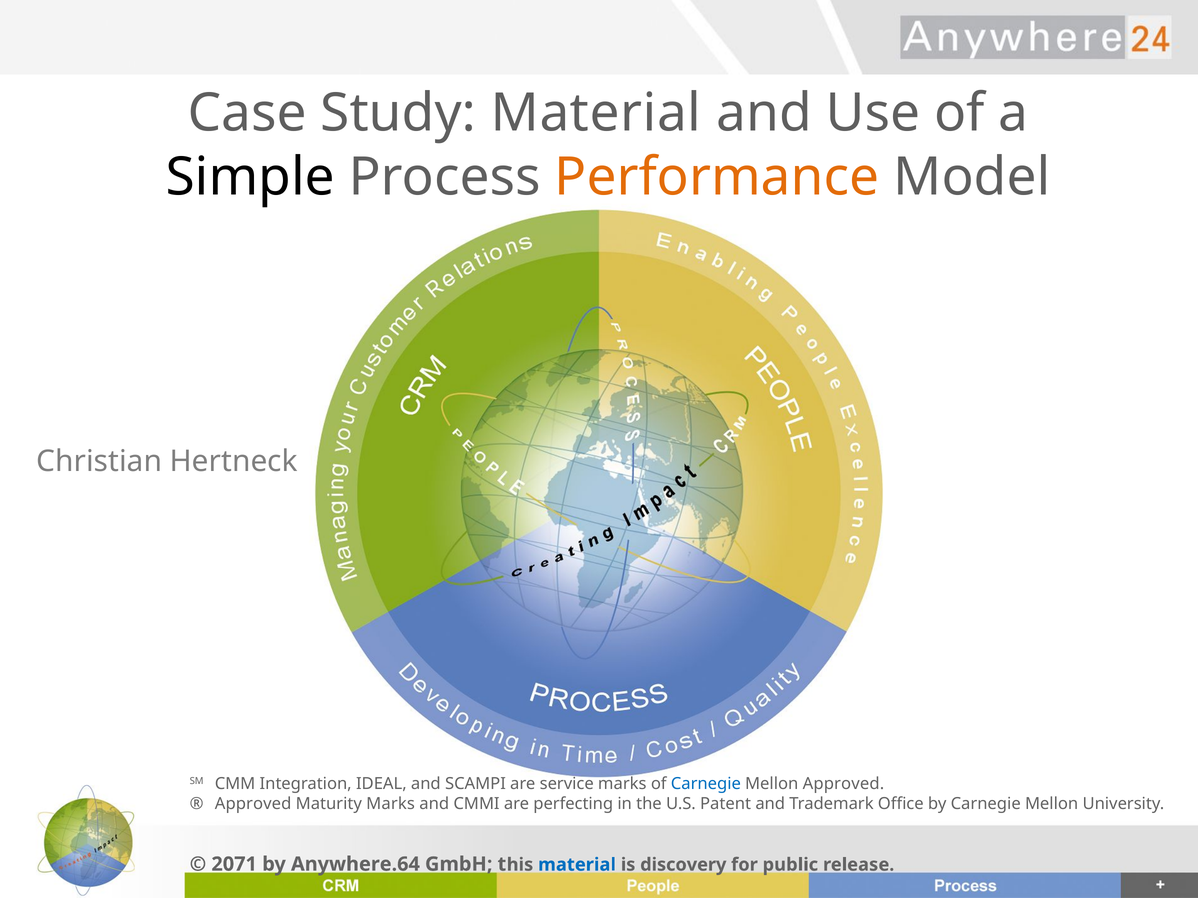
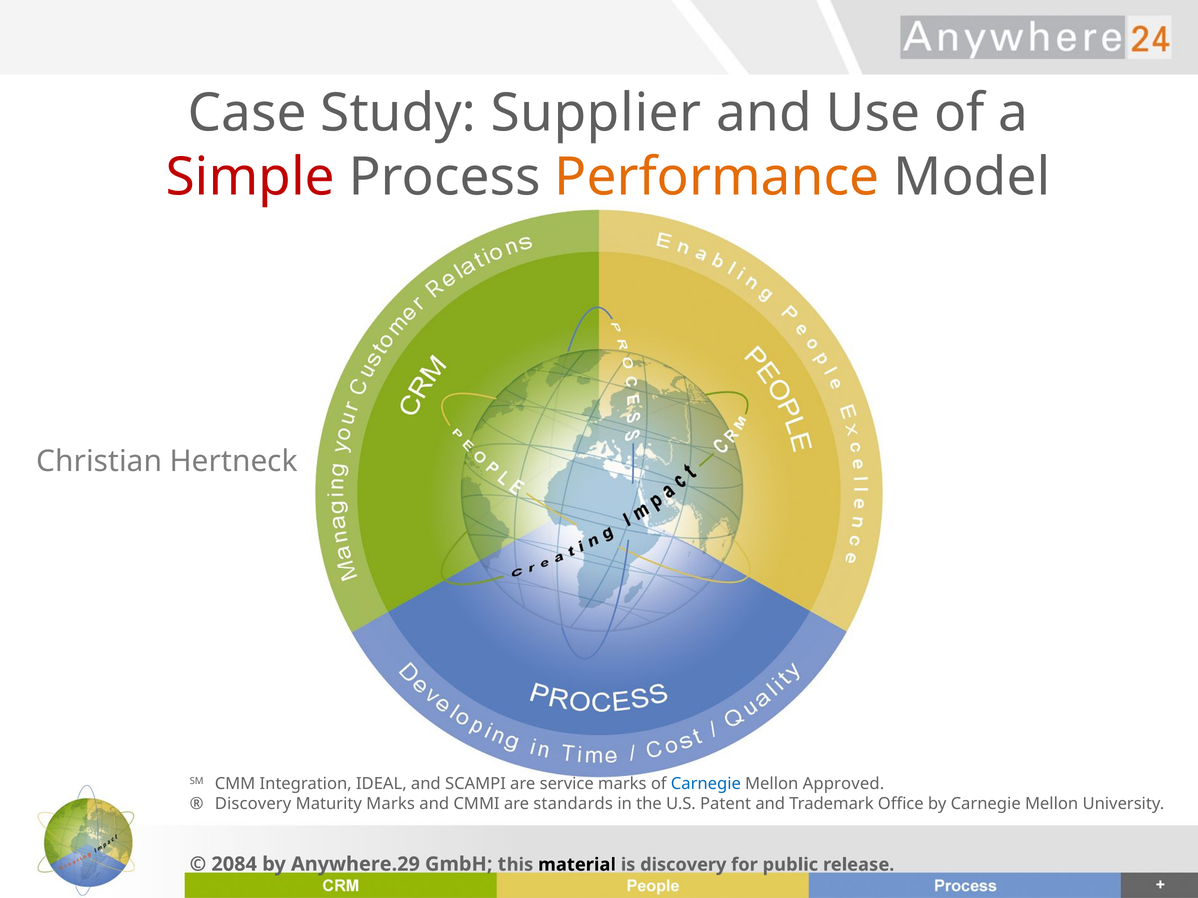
Study Material: Material -> Supplier (596, 113)
Simple colour: black -> red (250, 177)
Approved: Approved -> Discovery (253, 804)
perfecting: perfecting -> standards (573, 804)
2071: 2071 -> 2084 (234, 865)
Anywhere.64: Anywhere.64 -> Anywhere.29 (355, 865)
material colour: blue -> black (577, 865)
